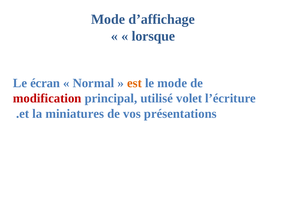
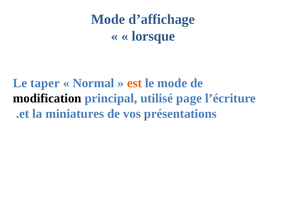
écran: écran -> taper (45, 83)
modification colour: red -> black (47, 98)
volet: volet -> page (189, 98)
